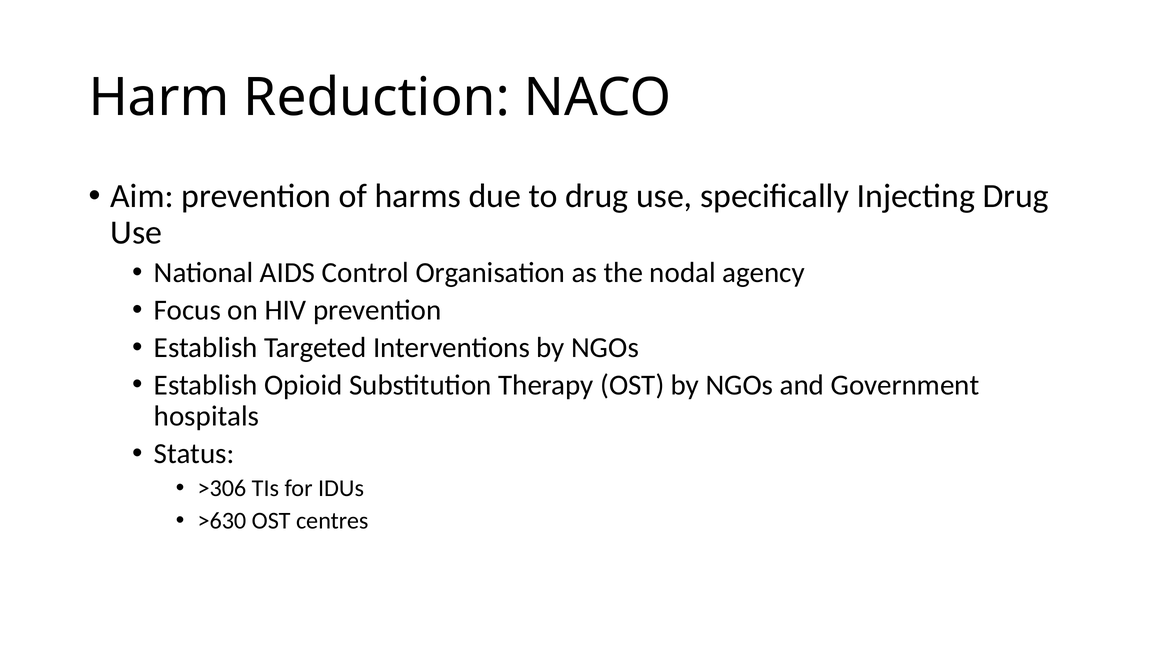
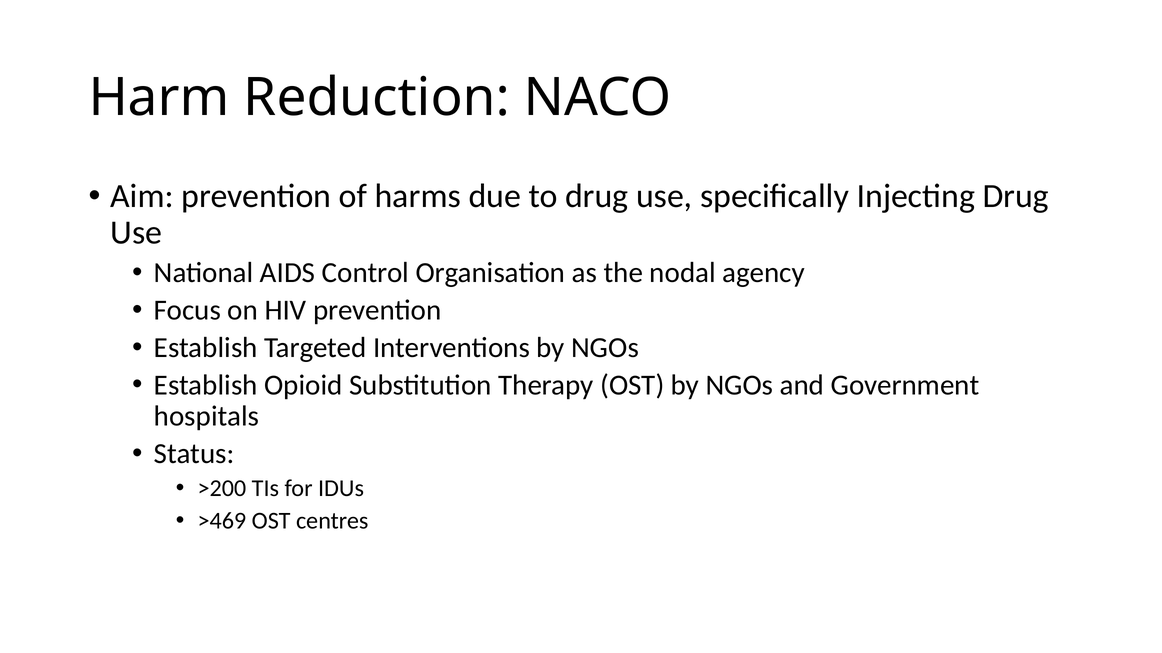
>306: >306 -> >200 (222, 489)
>630: >630 -> >469 (222, 521)
